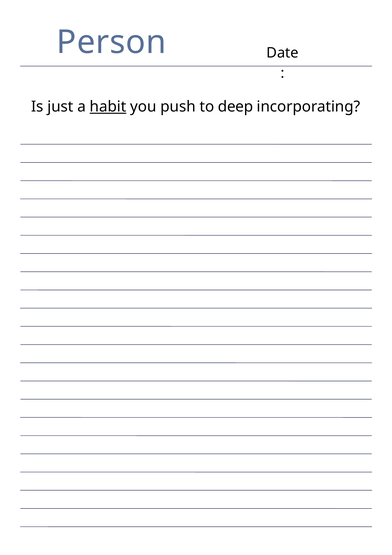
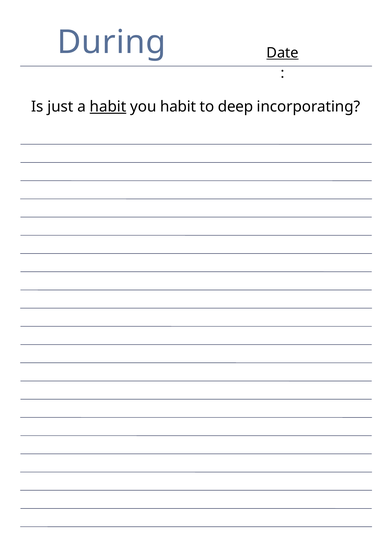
Person: Person -> During (111, 42)
Date underline: none -> present (283, 53)
you push: push -> habit (178, 107)
